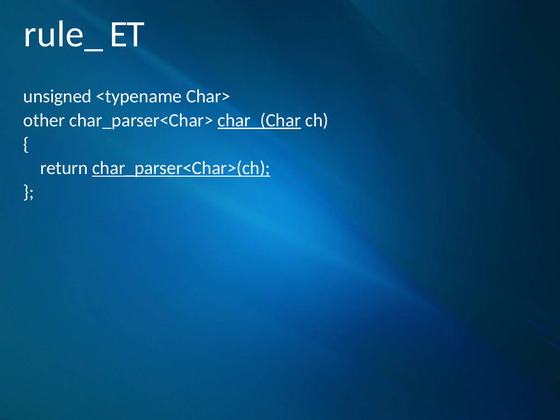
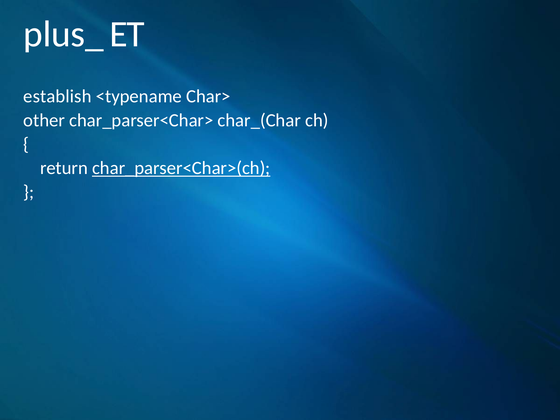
rule_: rule_ -> plus_ (63, 34)
unsigned: unsigned -> establish (57, 96)
char_(Char underline: present -> none (259, 120)
